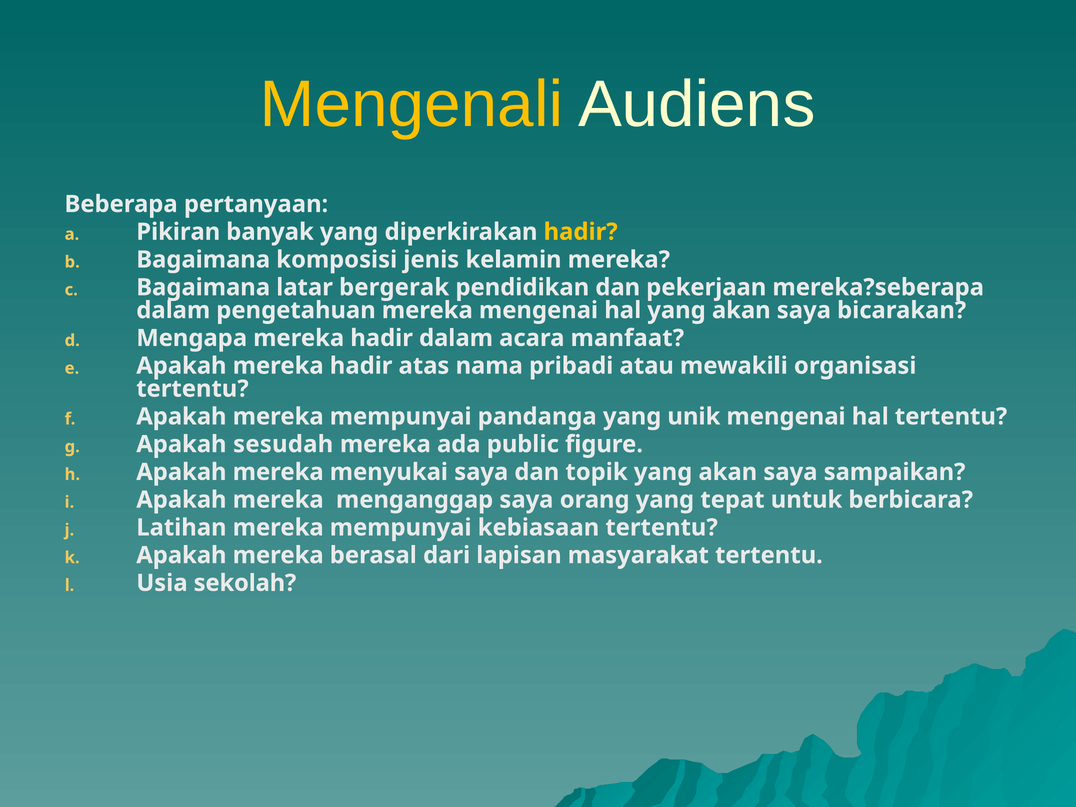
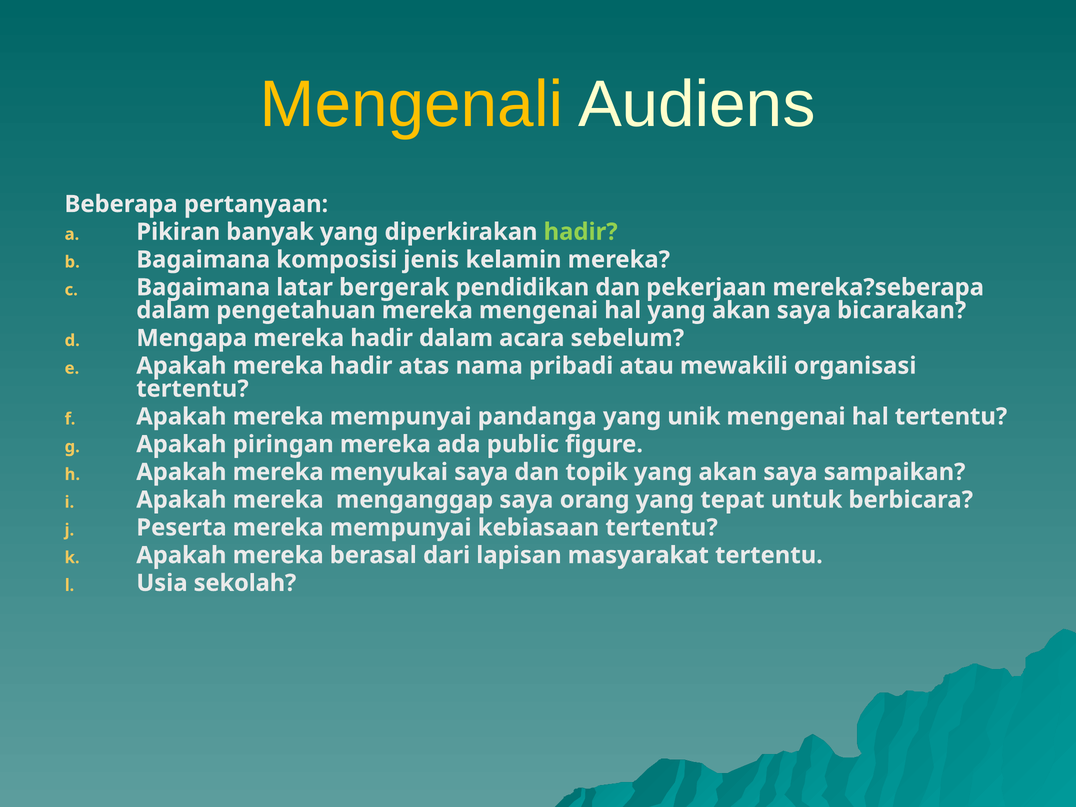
hadir colour: yellow -> light green (581, 232)
manfaat: manfaat -> sebelum (627, 338)
sesudah: sesudah -> piringan (283, 444)
Latihan: Latihan -> Peserta (181, 528)
